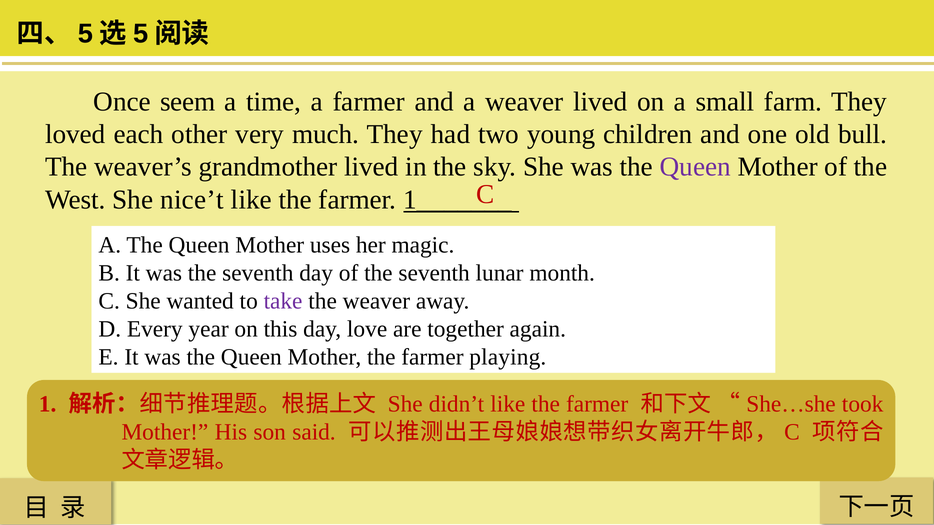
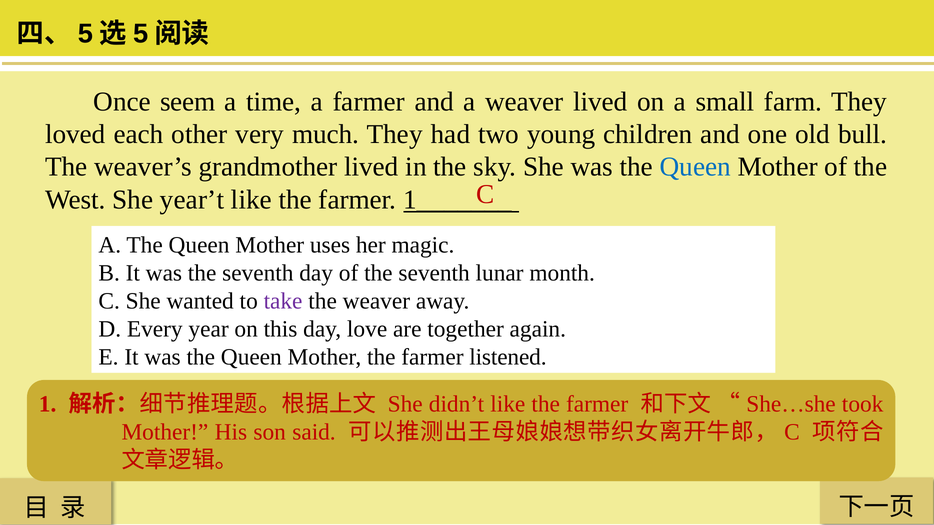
Queen colour: purple -> blue (695, 167)
nice’t: nice’t -> year’t (192, 200)
playing: playing -> listened (508, 357)
